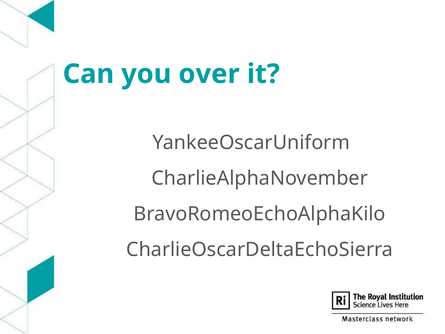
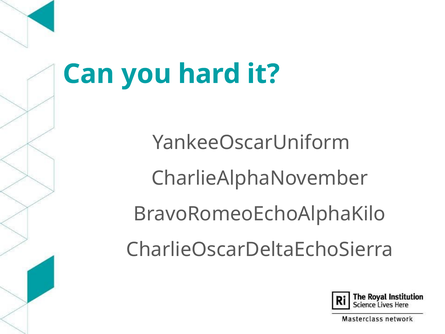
over: over -> hard (209, 74)
